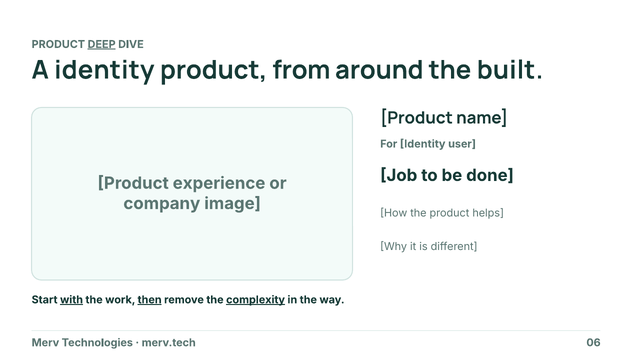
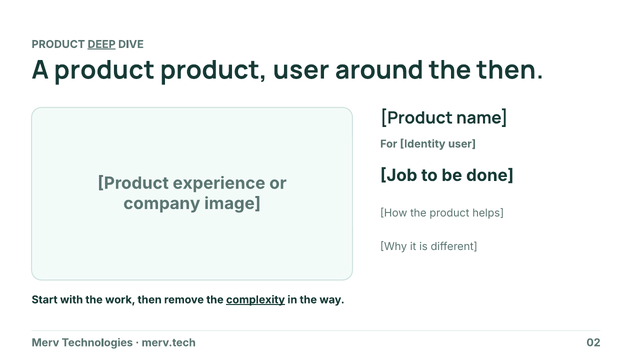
A identity: identity -> product (104, 70)
product from: from -> user (301, 70)
the built: built -> then (510, 70)
with underline: present -> none (72, 300)
then underline: present -> none (150, 300)
06: 06 -> 02 (593, 343)
